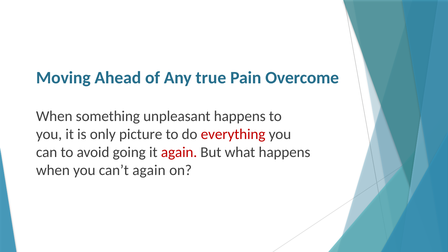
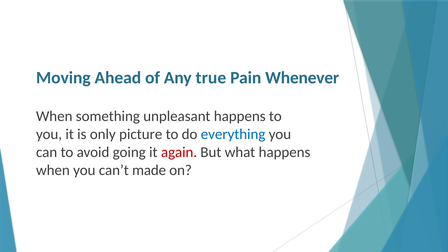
Overcome: Overcome -> Whenever (302, 78)
everything colour: red -> blue (233, 134)
can’t again: again -> made (149, 170)
